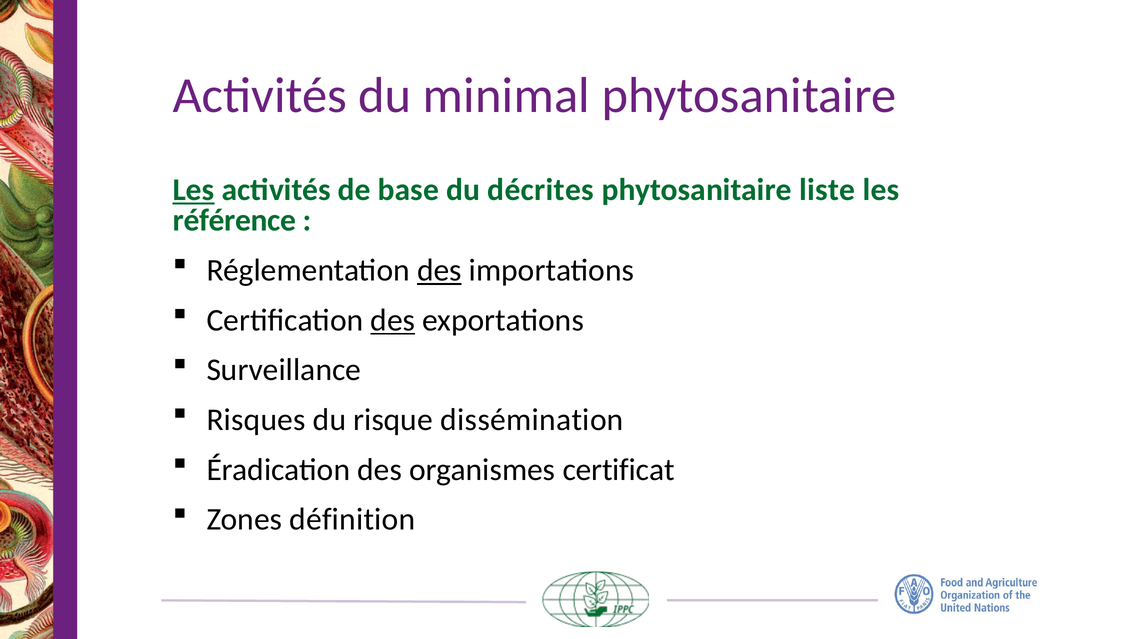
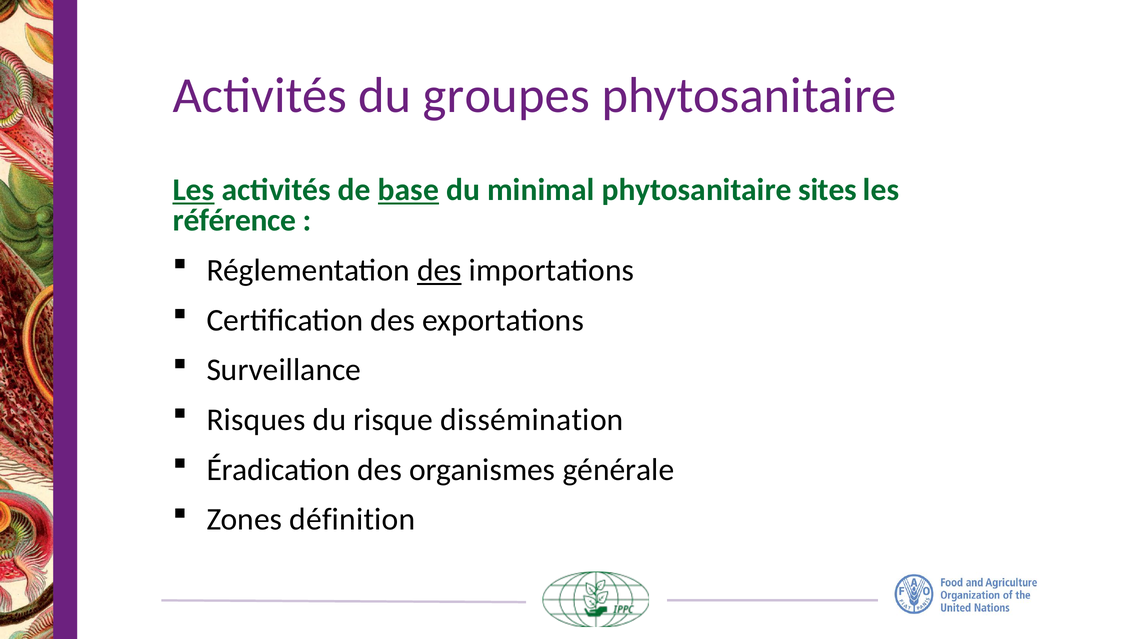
minimal: minimal -> groupes (506, 95)
base underline: none -> present (408, 190)
décrites: décrites -> minimal (541, 190)
liste: liste -> sites (827, 190)
des underline: present -> none (393, 320)
certificat: certificat -> générale (618, 470)
